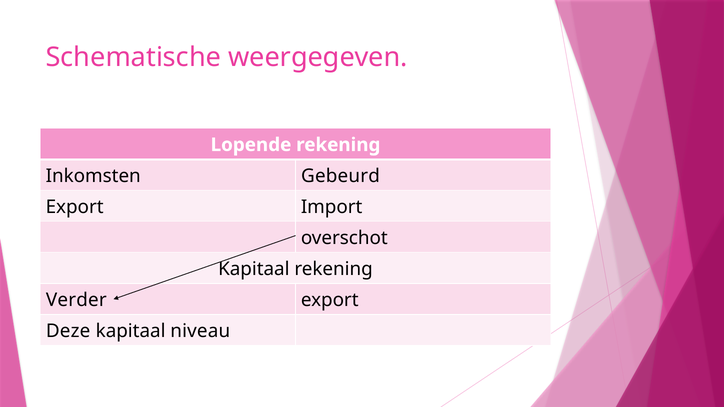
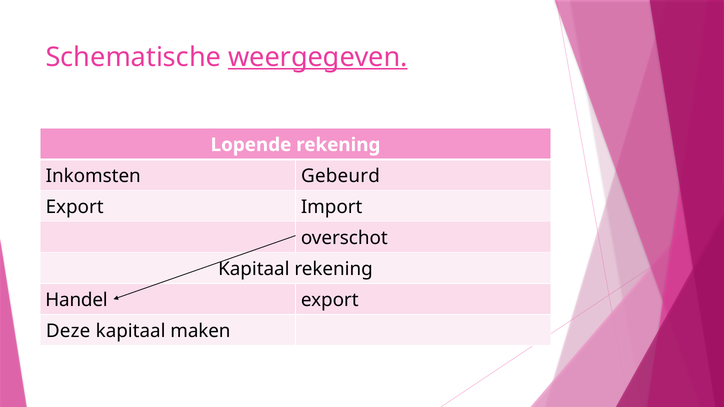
weergegeven underline: none -> present (318, 57)
Verder: Verder -> Handel (77, 300)
niveau: niveau -> maken (200, 331)
